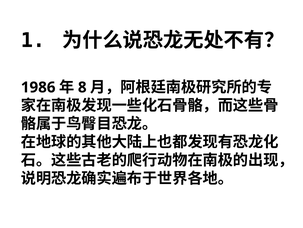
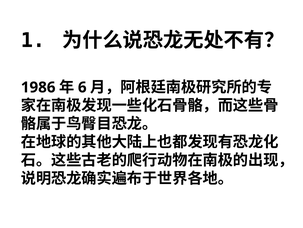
8: 8 -> 6 (82, 87)
